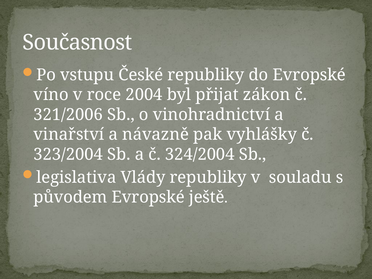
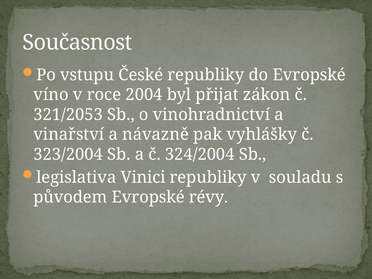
321/2006: 321/2006 -> 321/2053 (68, 115)
Vlády: Vlády -> Vinici (143, 177)
ještě: ještě -> révy (207, 197)
